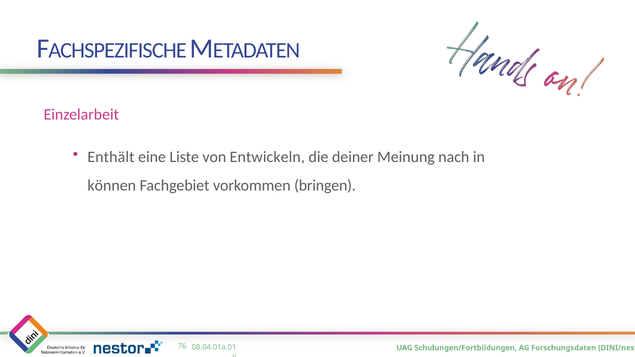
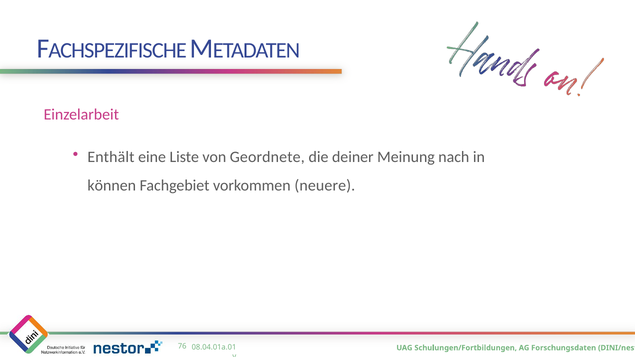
Entwickeln: Entwickeln -> Geordnete (267, 157)
bringen: bringen -> neuere (325, 186)
